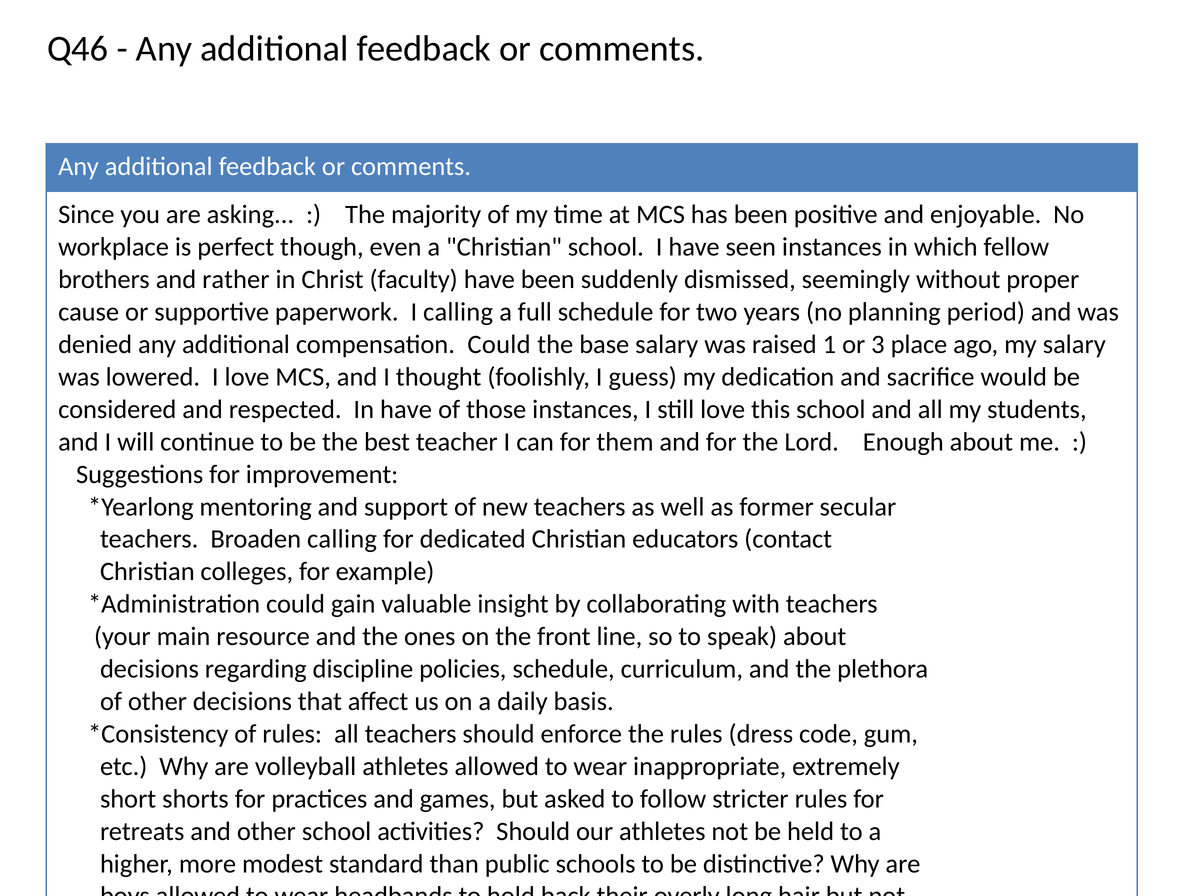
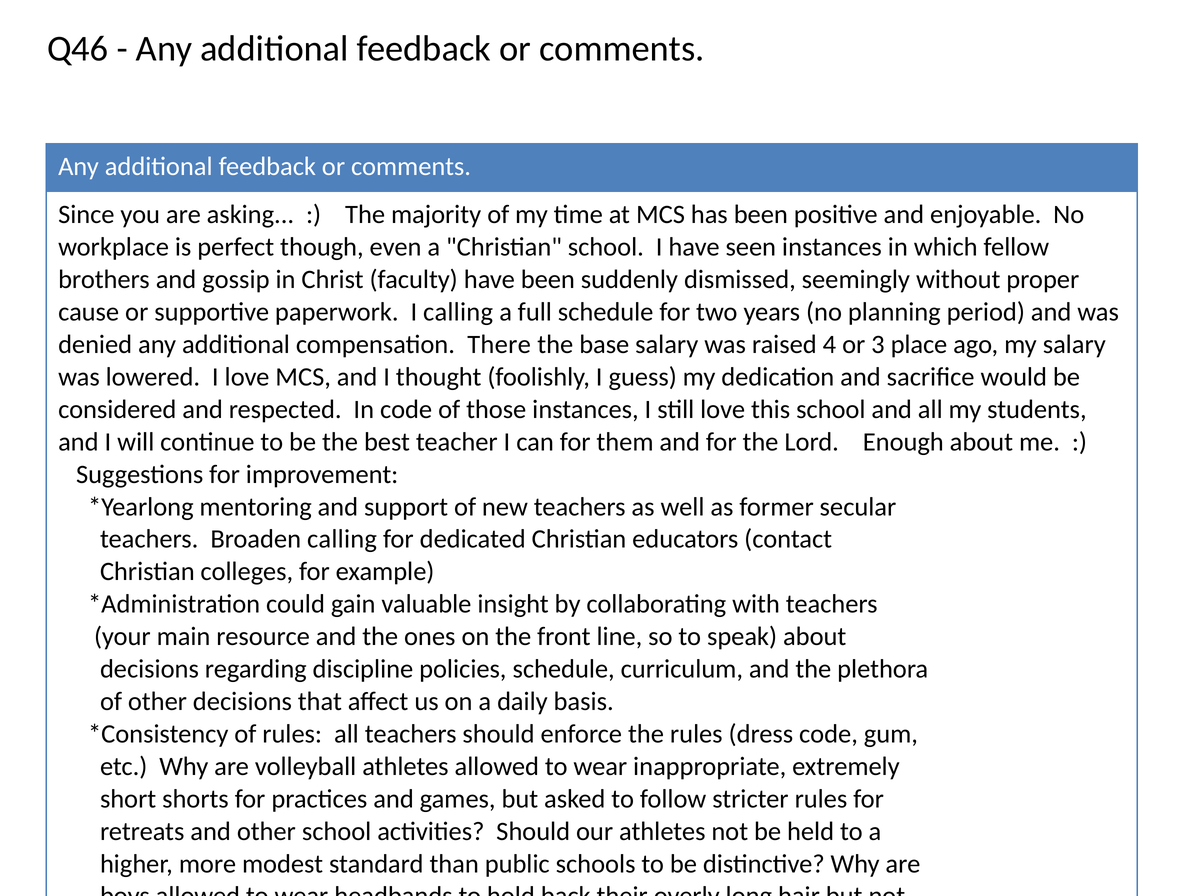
rather: rather -> gossip (236, 280)
compensation Could: Could -> There (499, 345)
1: 1 -> 4 (829, 345)
In have: have -> code (406, 410)
